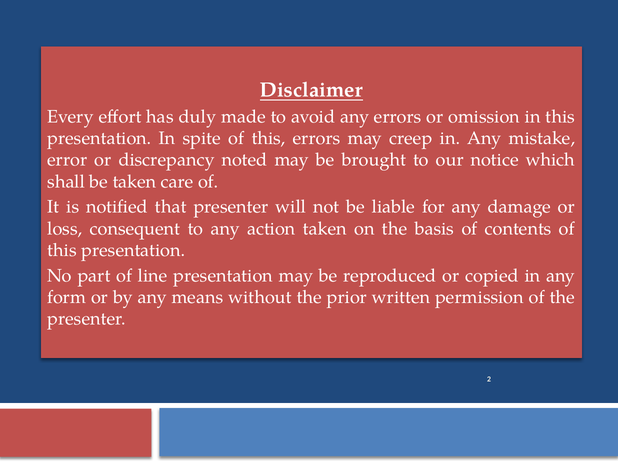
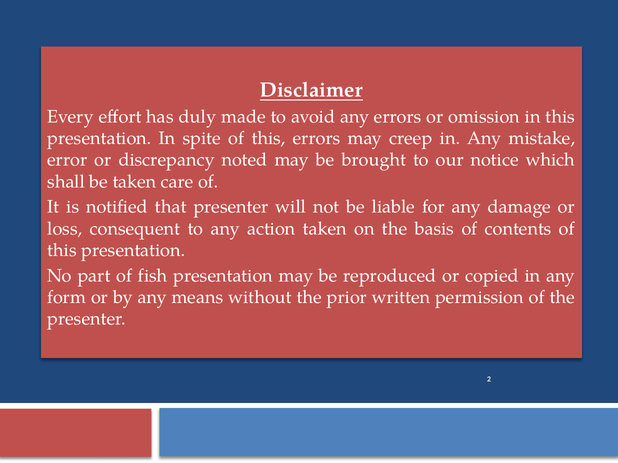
line: line -> fish (153, 276)
